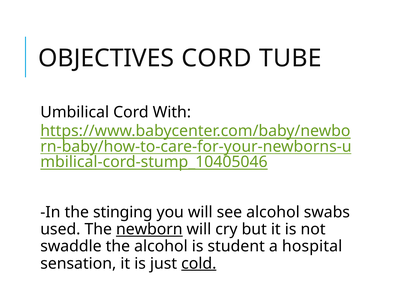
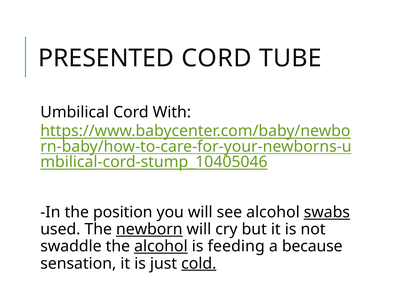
OBJECTIVES: OBJECTIVES -> PRESENTED (106, 58)
stinging: stinging -> position (123, 212)
swabs underline: none -> present (327, 212)
alcohol underline: none -> present (161, 247)
student: student -> feeding (236, 247)
hospital: hospital -> because (312, 247)
